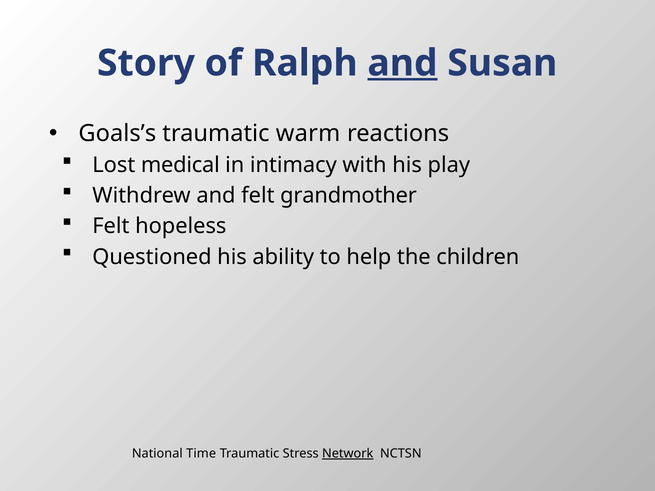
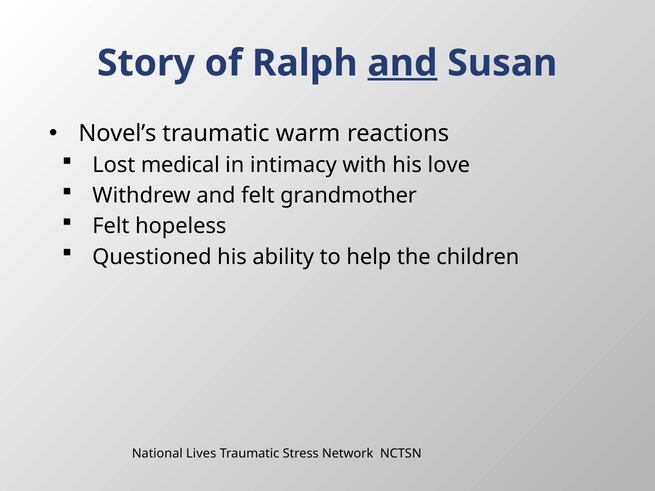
Goals’s: Goals’s -> Novel’s (117, 134)
play: play -> love (449, 165)
Time: Time -> Lives (201, 454)
Network underline: present -> none (348, 454)
